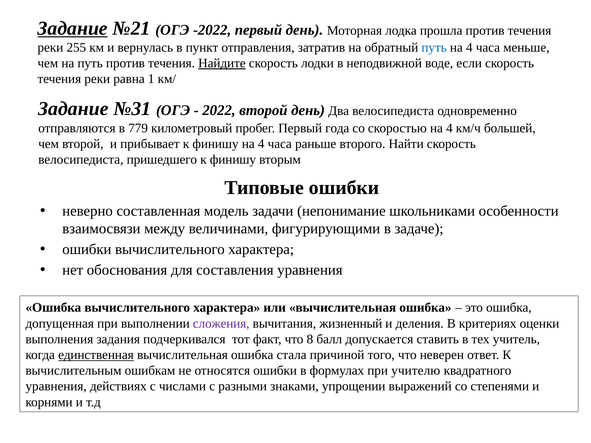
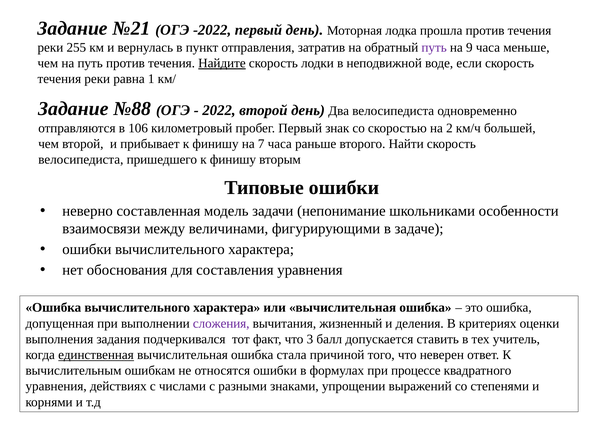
Задание underline: present -> none (73, 28)
путь colour: blue -> purple (434, 48)
4: 4 -> 9 (469, 48)
№31: №31 -> №88 (132, 109)
779: 779 -> 106 (138, 128)
года: года -> знак (337, 128)
скоростью на 4: 4 -> 2 (449, 128)
финишу на 4: 4 -> 7 (261, 144)
8: 8 -> 3 (310, 339)
учителю: учителю -> процессе (416, 371)
